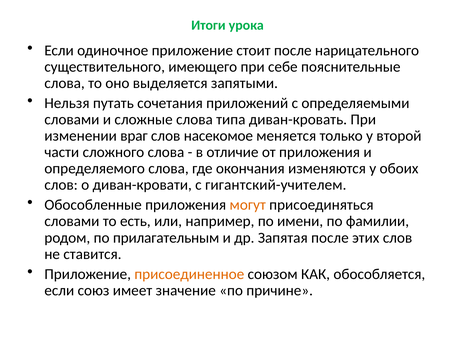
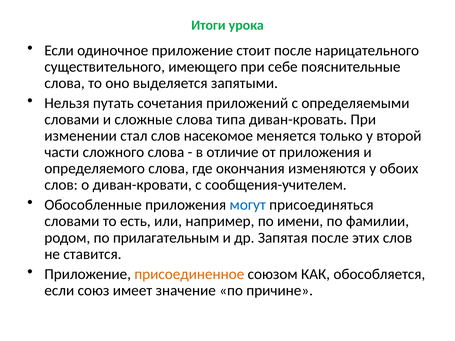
враг: враг -> стал (134, 136)
гигантский-учителем: гигантский-учителем -> сообщения-учителем (276, 185)
могут colour: orange -> blue (248, 205)
